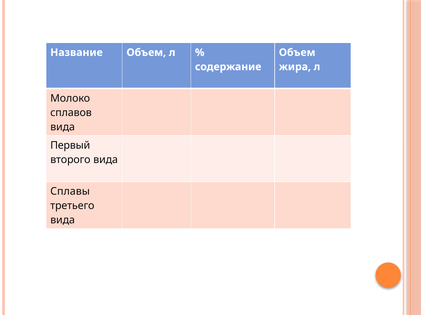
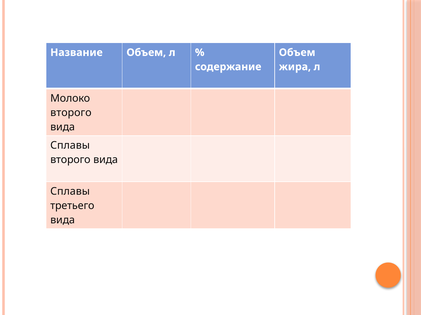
сплавов: сплавов -> второго (71, 113)
Первый: Первый -> Сплавы (70, 146)
